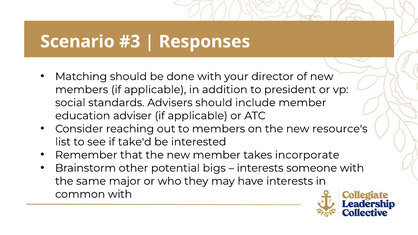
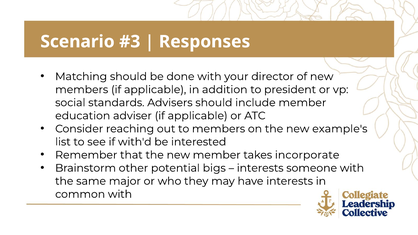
resource's: resource's -> example's (340, 129)
take'd: take'd -> with'd (135, 142)
